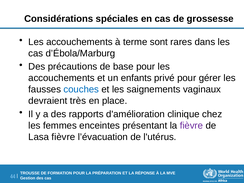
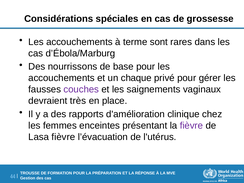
précautions: précautions -> nourrissons (73, 67)
enfants: enfants -> chaque (136, 78)
couches colour: blue -> purple (81, 89)
